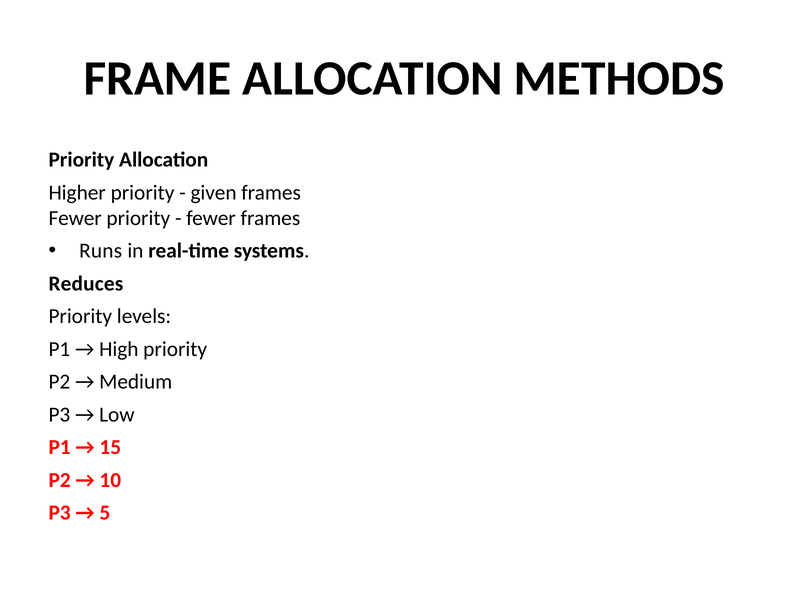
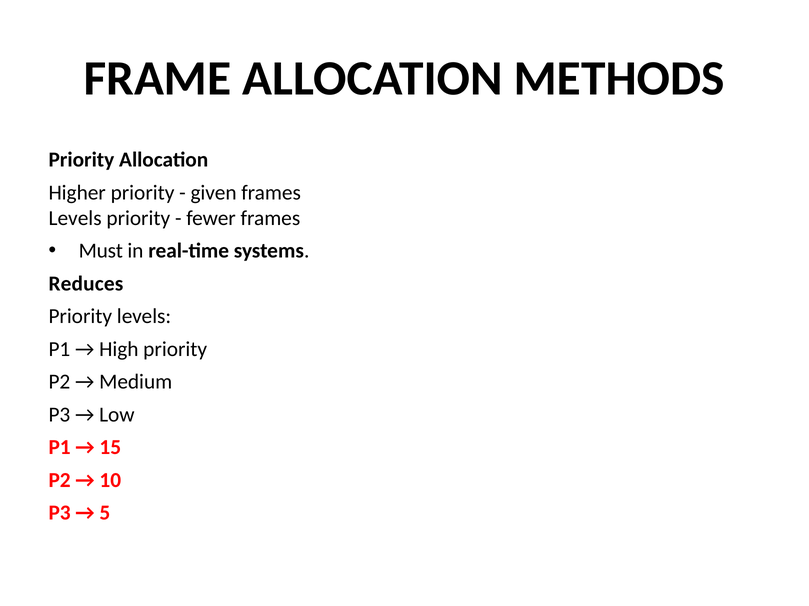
Fewer: Fewer -> Levels (75, 218)
Runs: Runs -> Must (101, 251)
